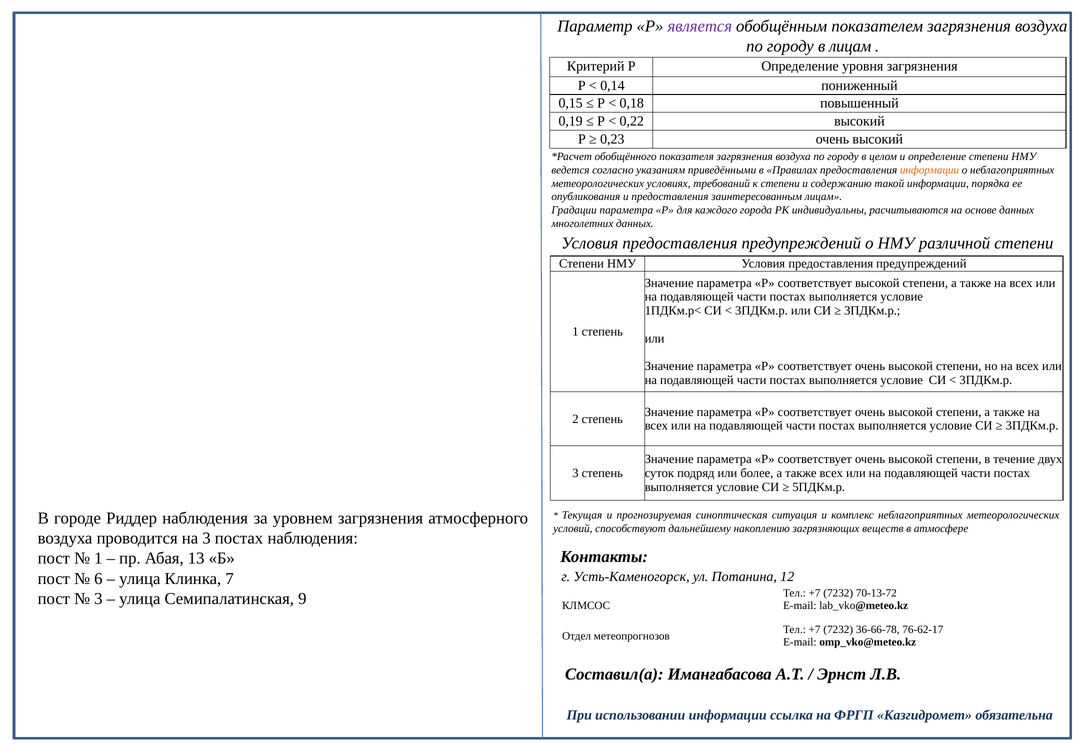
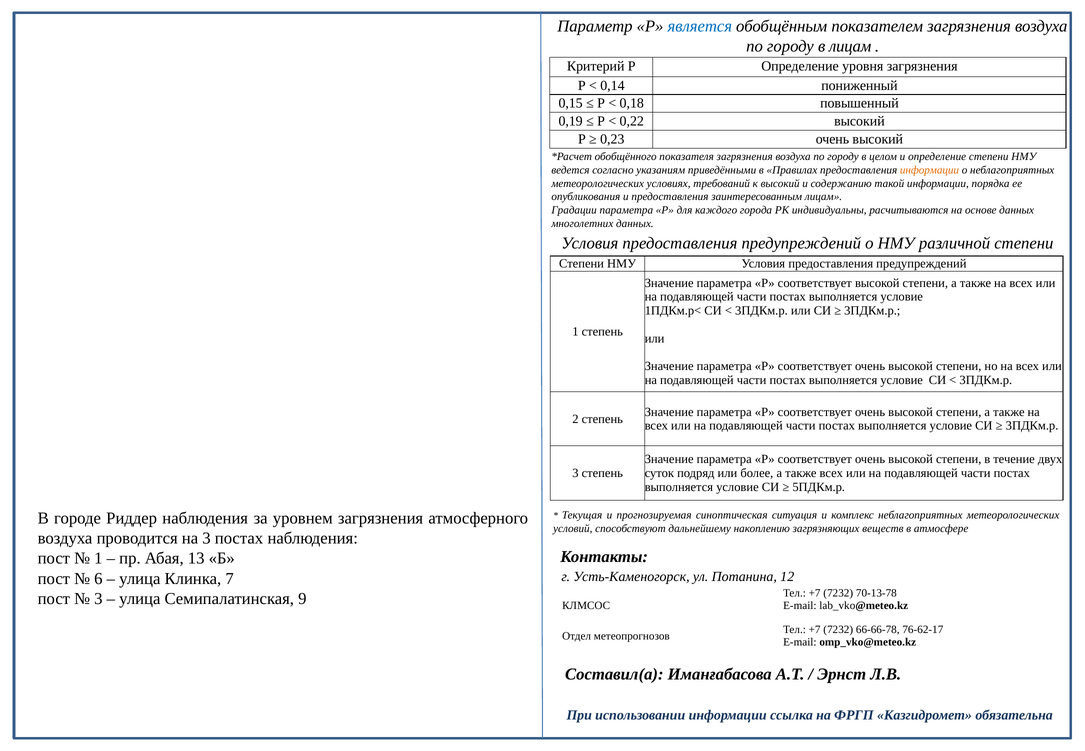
является colour: purple -> blue (700, 26)
к степени: степени -> высокий (780, 183)
70-13-72: 70-13-72 -> 70-13-78 (876, 593)
36-66-78: 36-66-78 -> 66-66-78 (878, 630)
